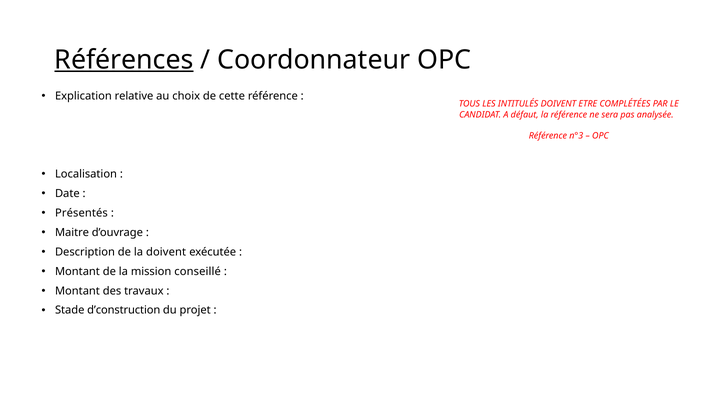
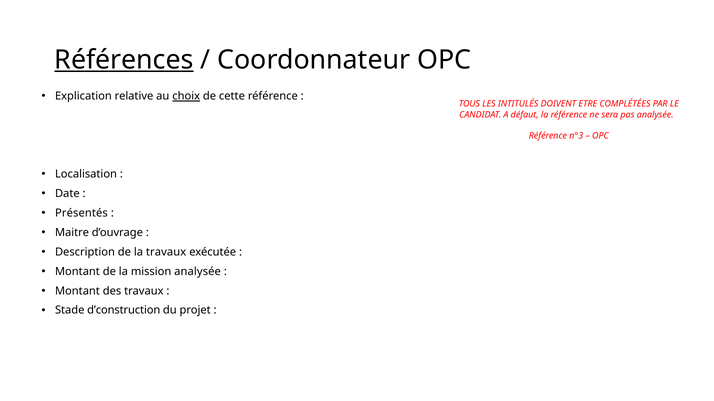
choix underline: none -> present (186, 96)
la doivent: doivent -> travaux (166, 252)
mission conseillé: conseillé -> analysée (198, 272)
